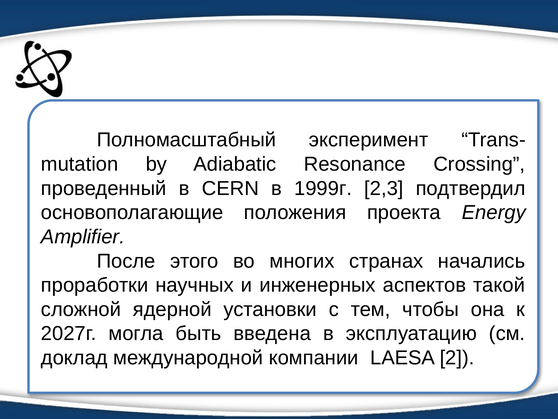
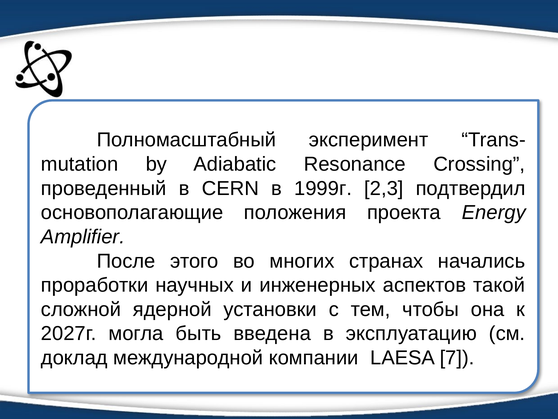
2: 2 -> 7 (457, 357)
